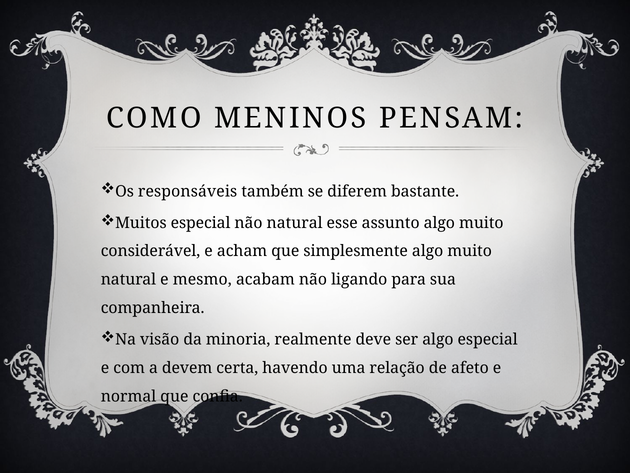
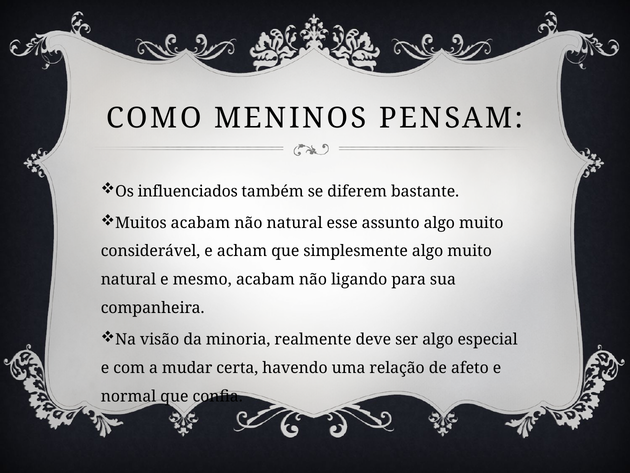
responsáveis: responsáveis -> influenciados (188, 191)
Muitos especial: especial -> acabam (200, 223)
devem: devem -> mudar (187, 368)
